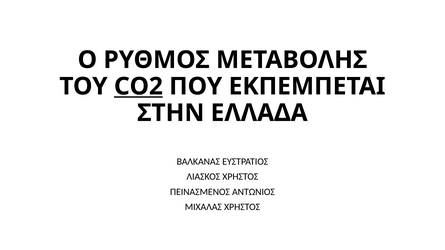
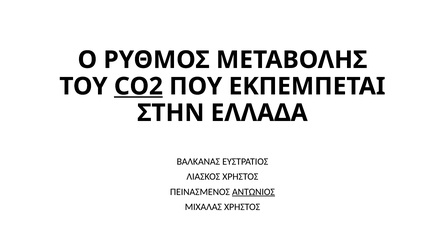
ΑΝΤΩΝΙΟΣ underline: none -> present (253, 192)
